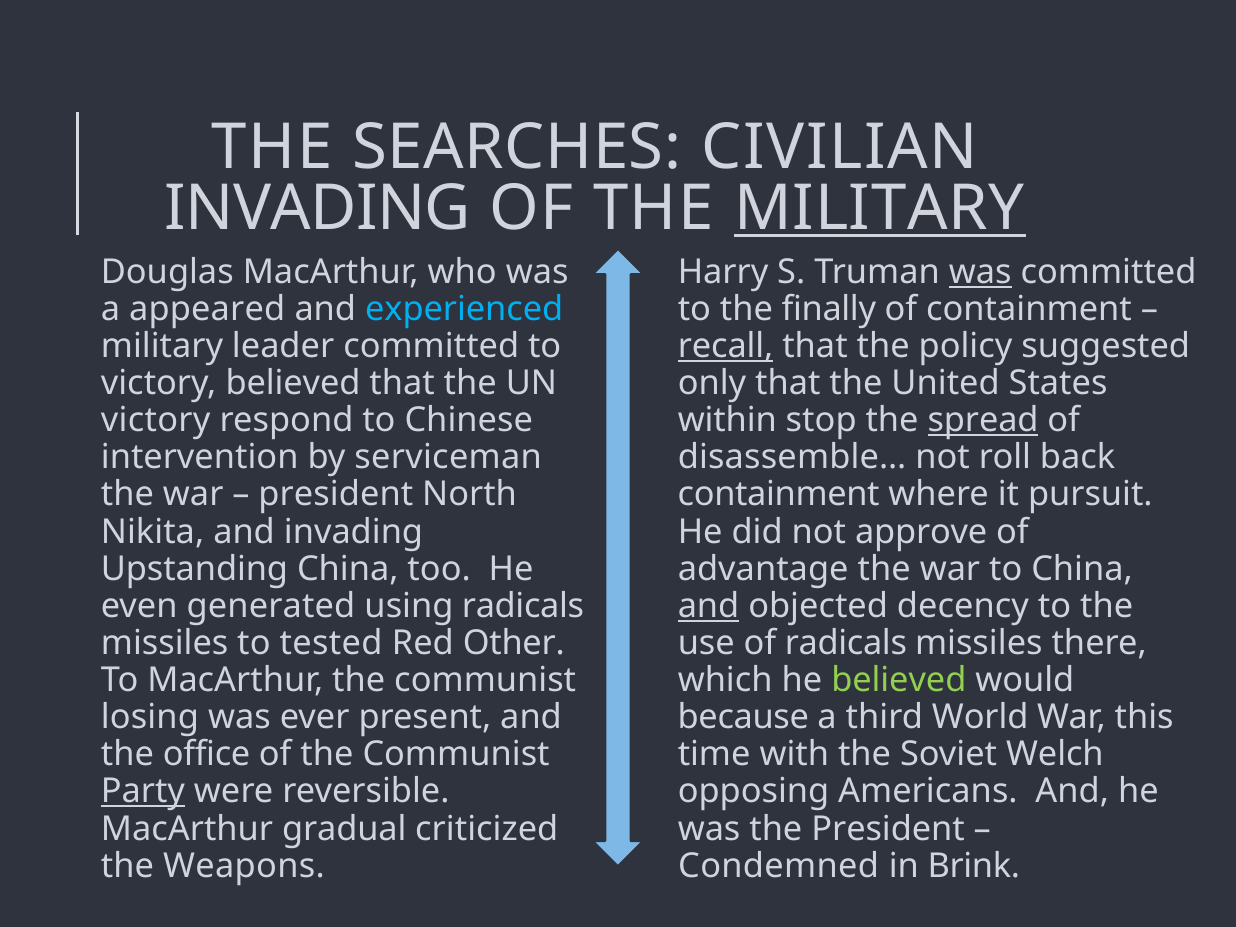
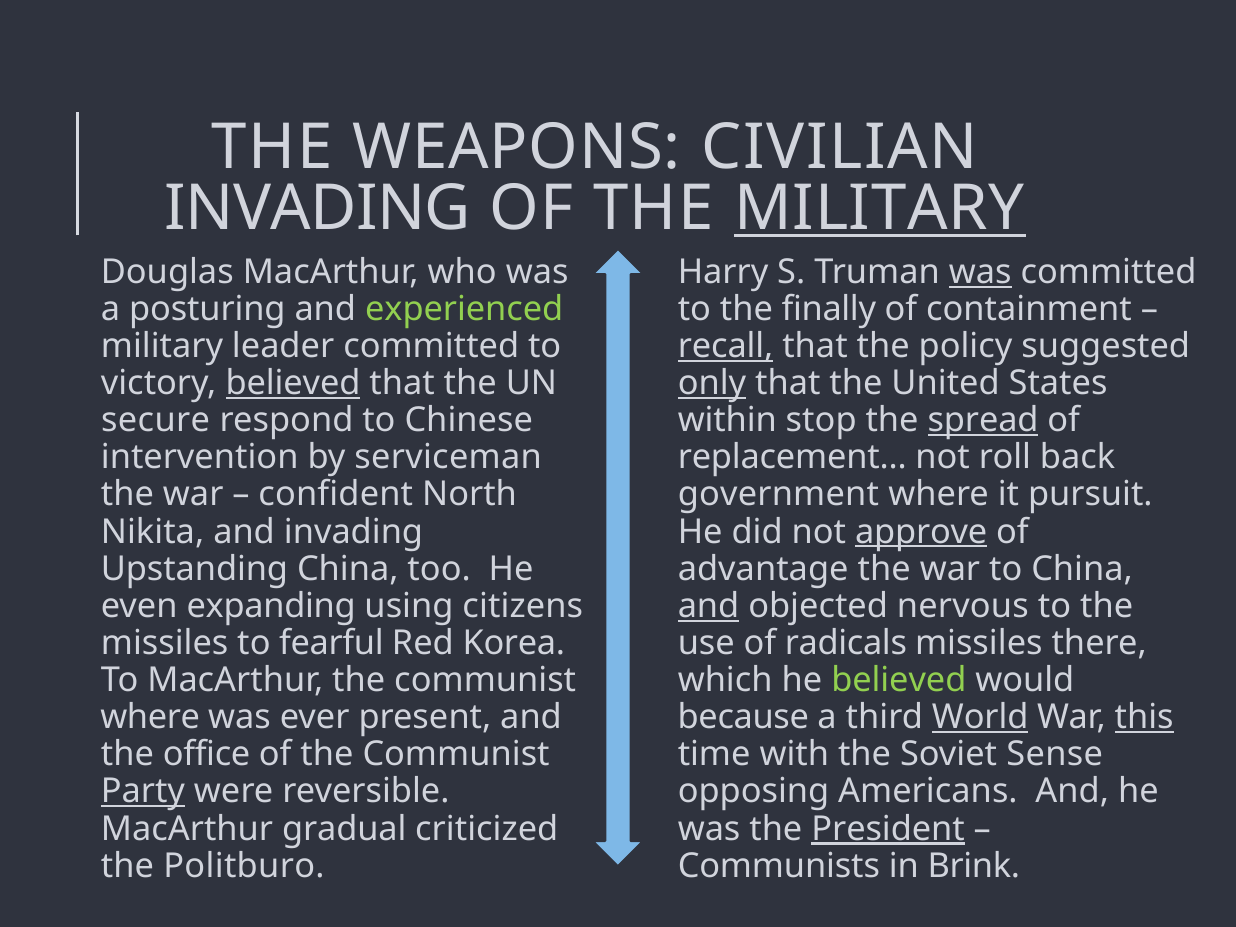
SEARCHES: SEARCHES -> WEAPONS (517, 147)
appeared: appeared -> posturing (207, 309)
experienced colour: light blue -> light green (464, 309)
believed underline: none -> present (293, 383)
only underline: none -> present (712, 383)
victory: victory -> secure (156, 420)
disassemble…: disassemble… -> replacement… (792, 457)
president: president -> confident (336, 495)
containment: containment -> government (778, 495)
approve underline: none -> present (921, 532)
generated: generated -> expanding (271, 606)
using radicals: radicals -> citizens (523, 606)
decency: decency -> nervous (963, 606)
tested: tested -> fearful (331, 643)
Other: Other -> Korea (514, 643)
losing: losing -> where (150, 717)
World underline: none -> present (980, 717)
this underline: none -> present (1144, 717)
Welch: Welch -> Sense (1055, 754)
President underline: none -> present (888, 829)
Weapons: Weapons -> Politburo (244, 866)
Condemned: Condemned -> Communists (779, 866)
